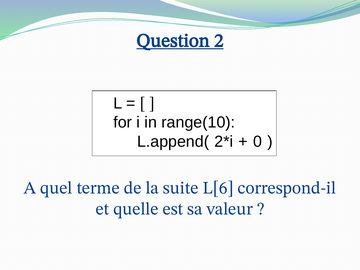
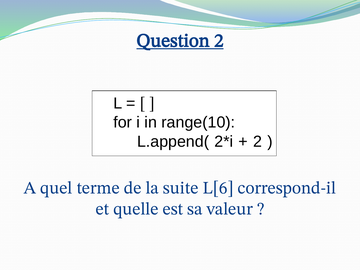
0: 0 -> 2 (258, 142)
